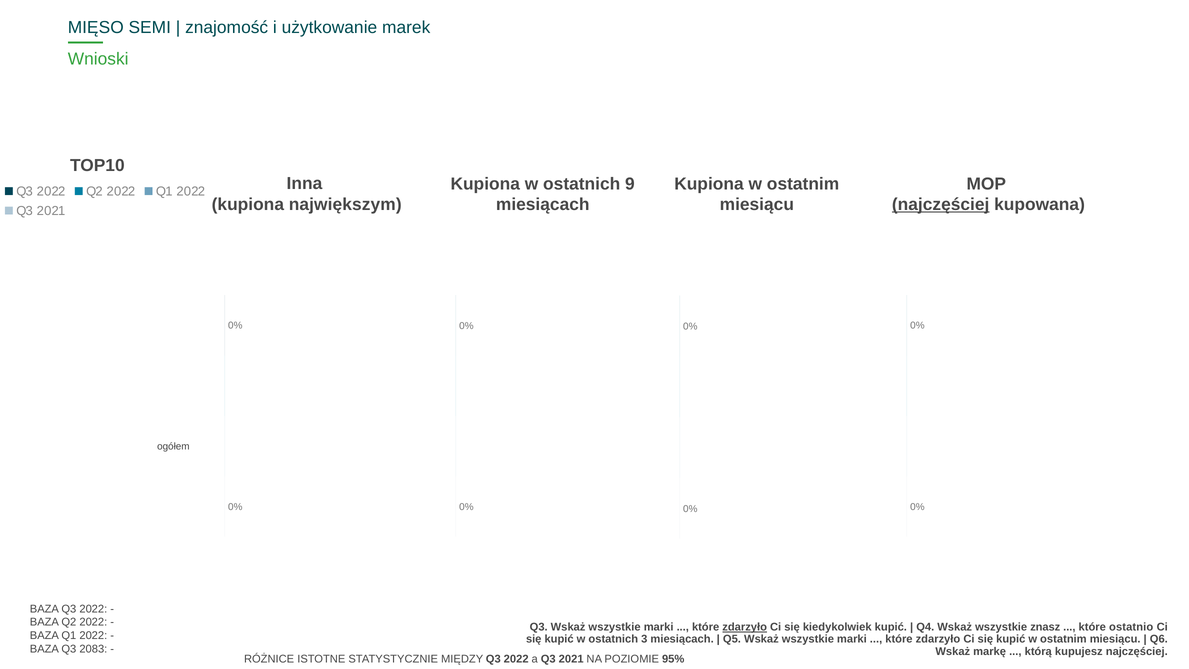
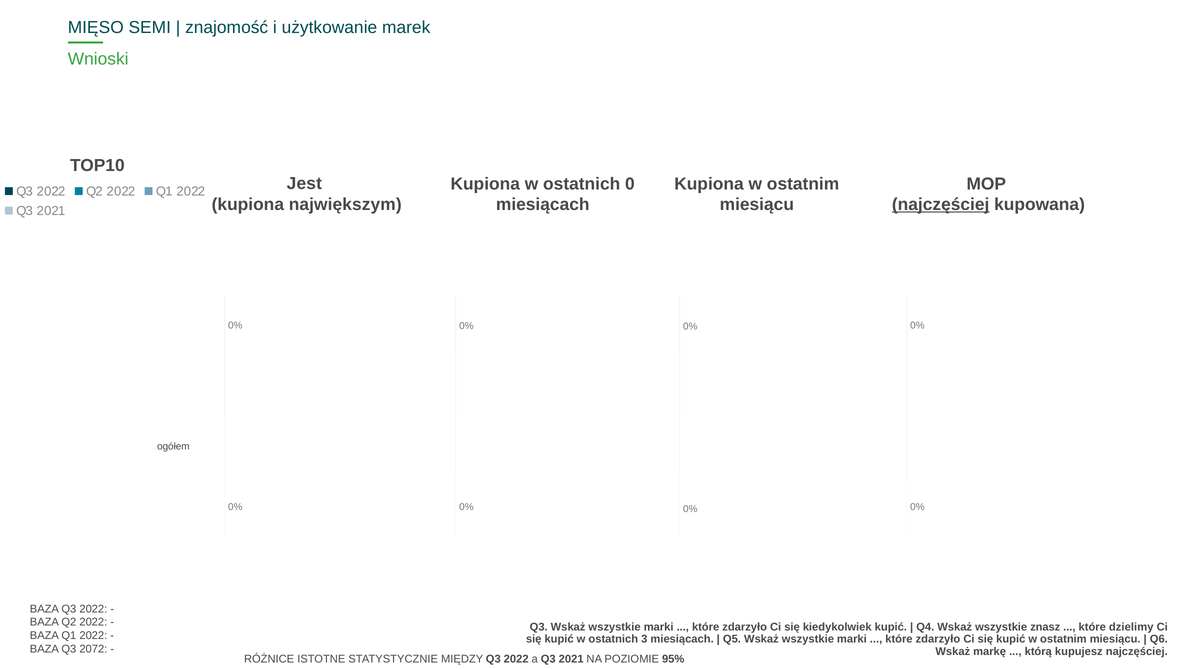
Inna: Inna -> Jest (304, 184)
9: 9 -> 0 (630, 184)
zdarzyło underline: present -> none (745, 627)
ostatnio: ostatnio -> dzielimy (1131, 627)
2083: 2083 -> 2072 (93, 649)
